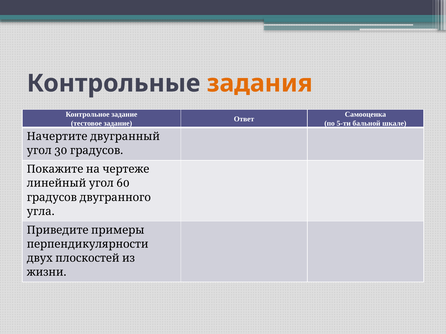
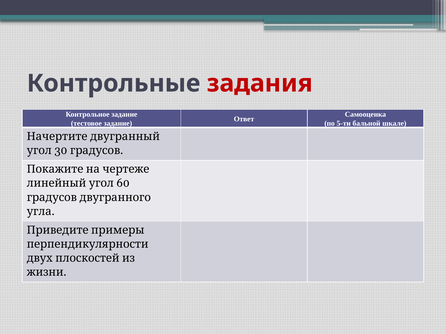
задания colour: orange -> red (260, 83)
